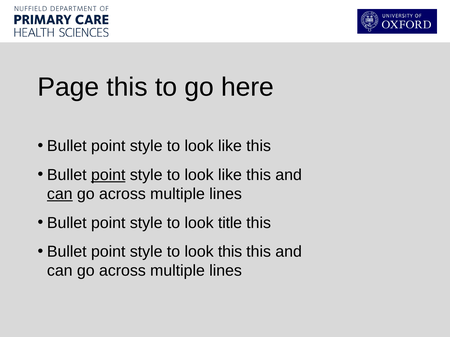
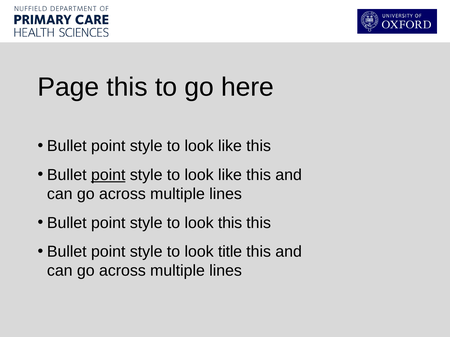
can underline: present -> none (60, 194)
look title: title -> this (230, 223)
look this: this -> title (230, 252)
